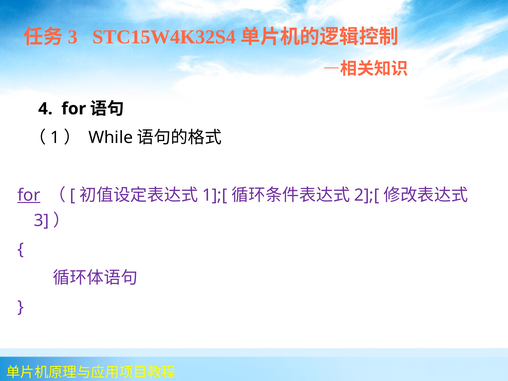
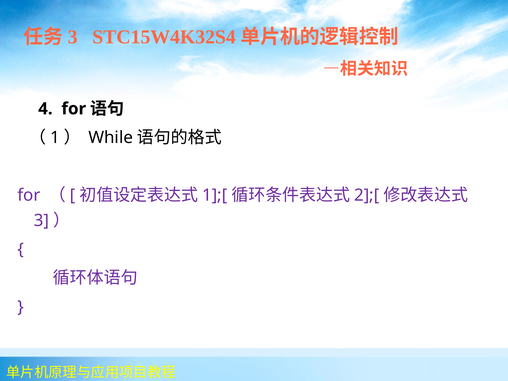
for underline: present -> none (29, 195)
